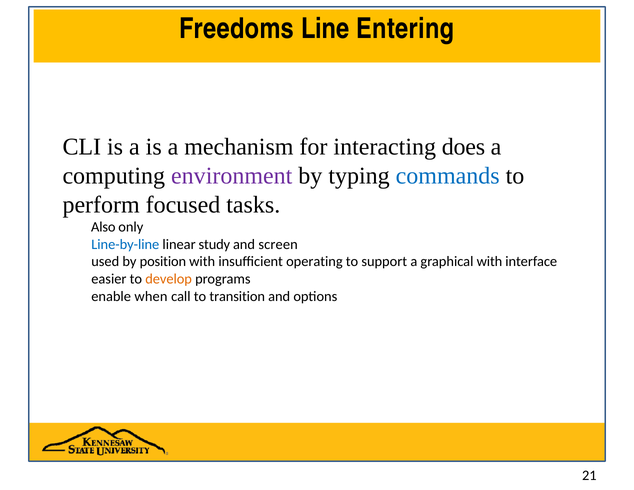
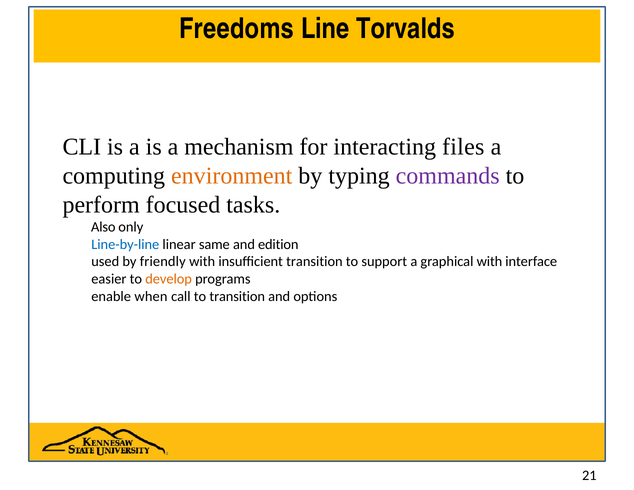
Entering: Entering -> Torvalds (405, 29)
does: does -> files (463, 147)
environment colour: purple -> orange (232, 176)
commands colour: blue -> purple (448, 176)
study: study -> same (214, 244)
screen: screen -> edition (278, 244)
position: position -> friendly (163, 262)
insufficient operating: operating -> transition (314, 262)
